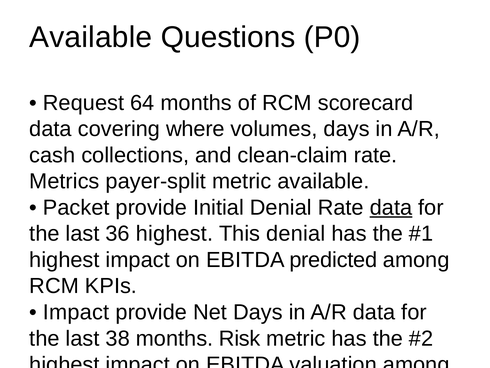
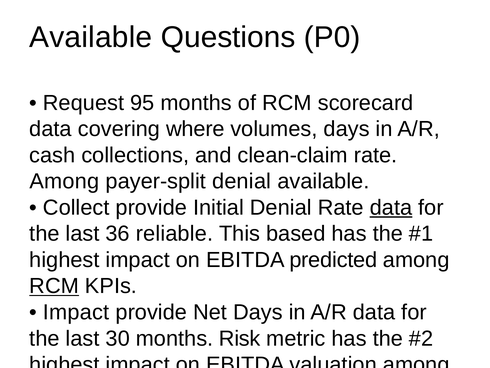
64: 64 -> 95 (142, 103)
Metrics: Metrics -> Among (64, 181)
payer-split metric: metric -> denial (242, 181)
Packet: Packet -> Collect (76, 207)
36 highest: highest -> reliable (174, 233)
This denial: denial -> based (296, 233)
RCM underline: none -> present (54, 286)
38: 38 -> 30 (118, 338)
